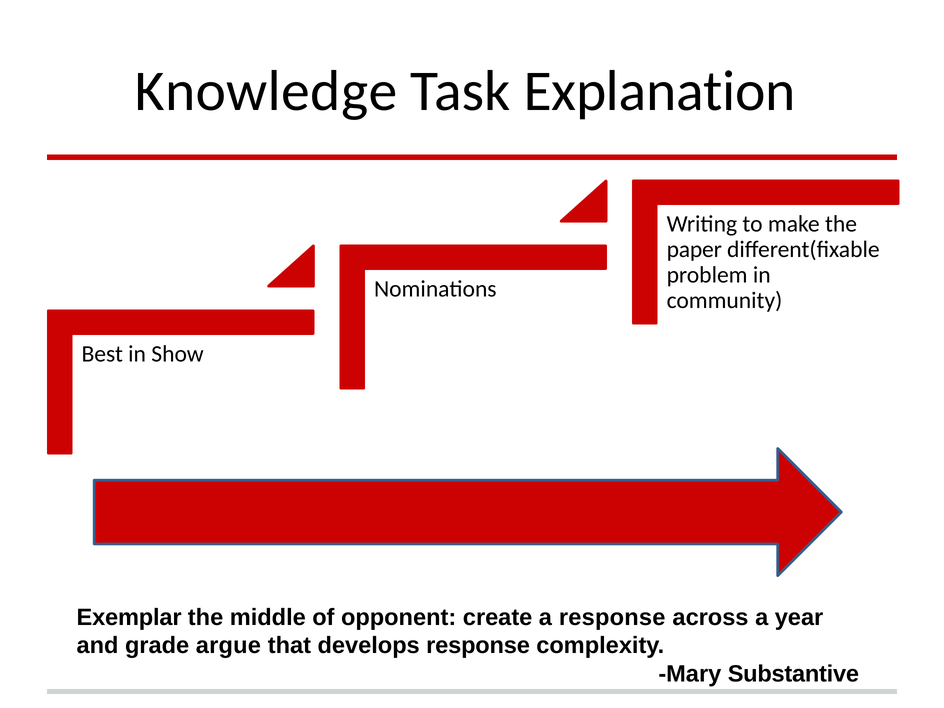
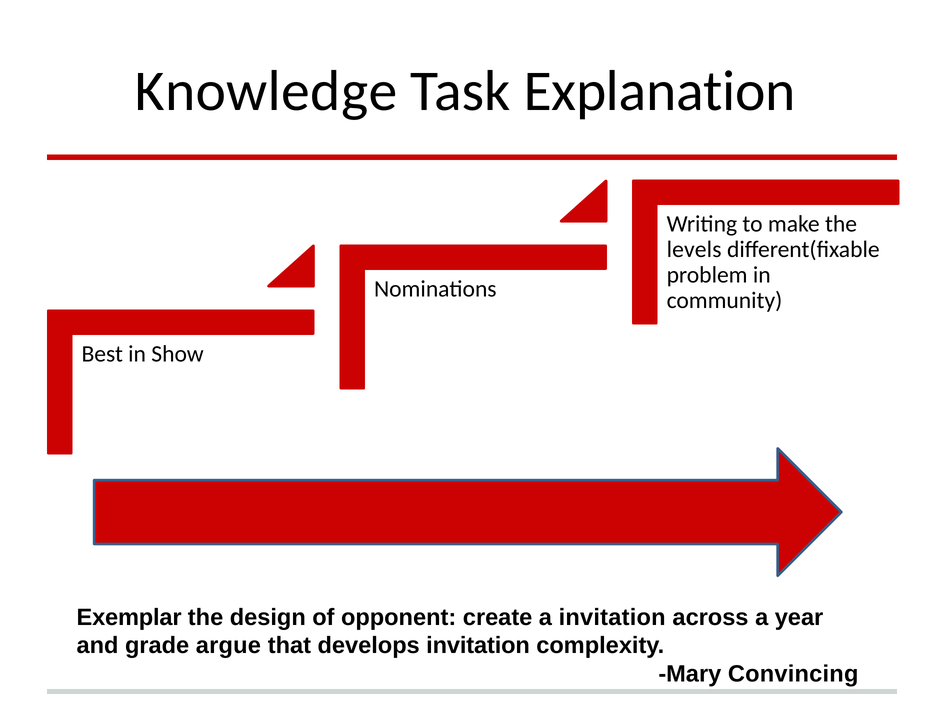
paper: paper -> levels (694, 250)
middle: middle -> design (268, 617)
a response: response -> invitation (612, 617)
develops response: response -> invitation (478, 646)
Substantive: Substantive -> Convincing (793, 674)
